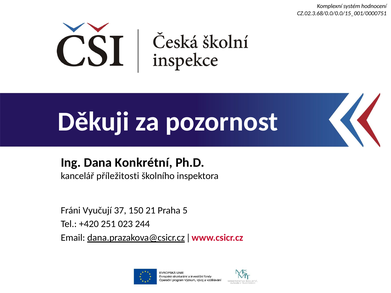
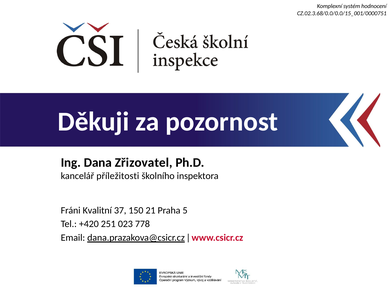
Konkrétní: Konkrétní -> Zřizovatel (144, 163)
Vyučují: Vyučují -> Kvalitní (97, 211)
244: 244 -> 778 (142, 224)
